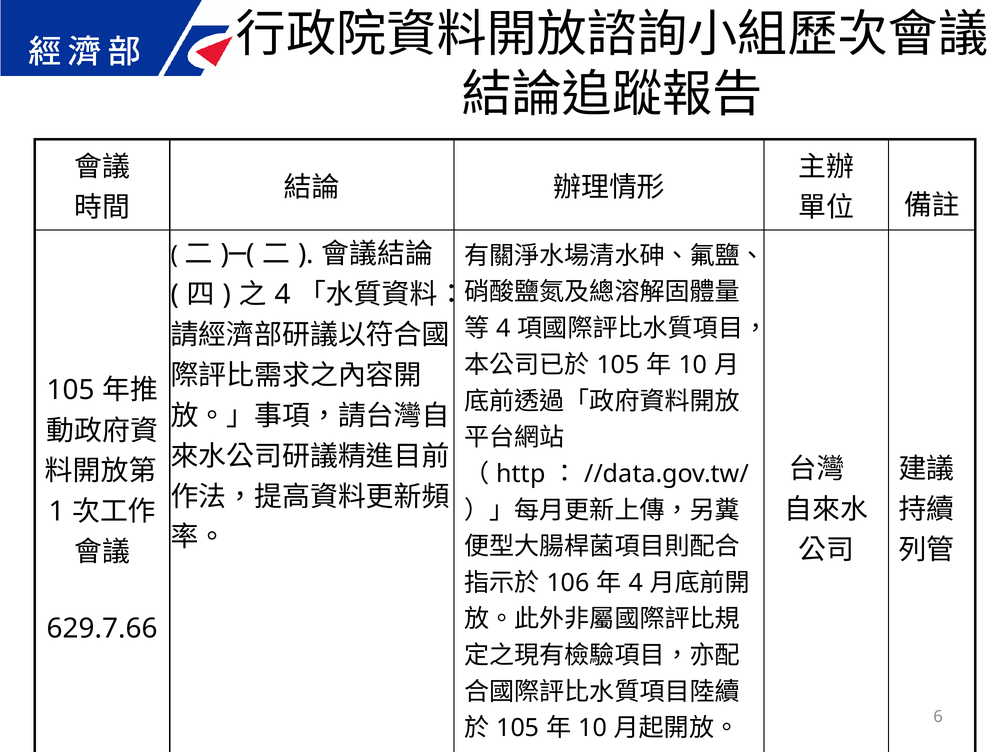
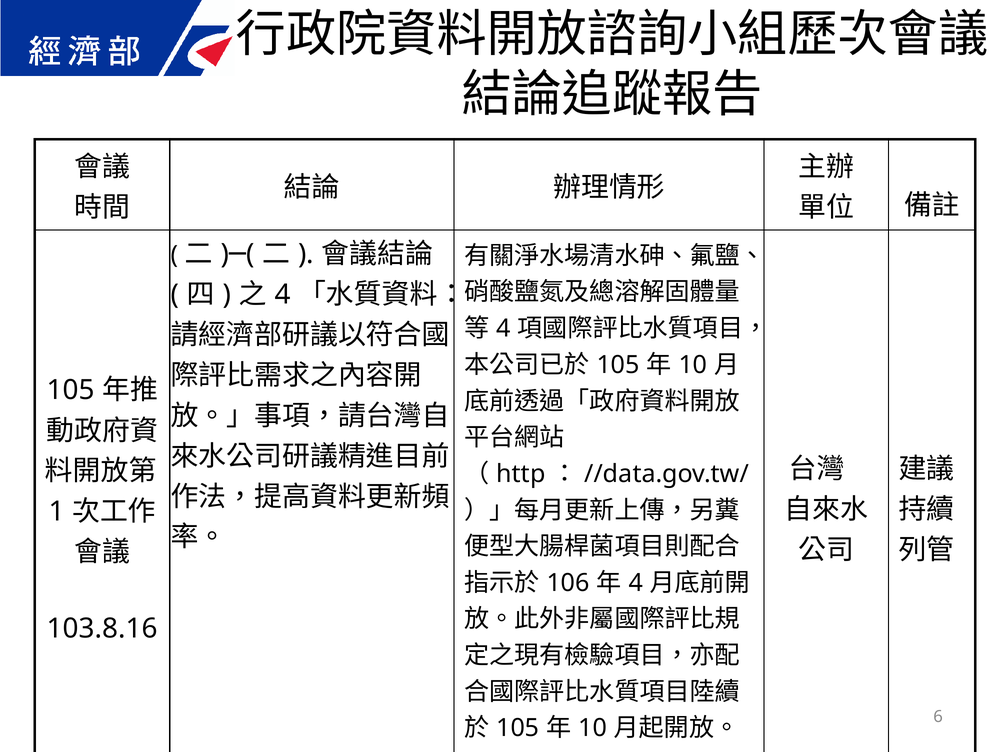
629.7.66: 629.7.66 -> 103.8.16 (102, 629)
